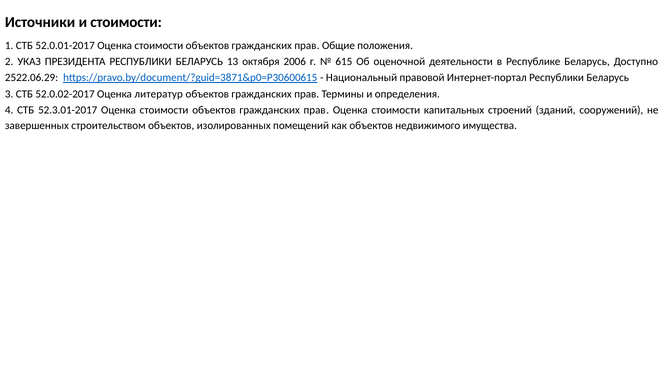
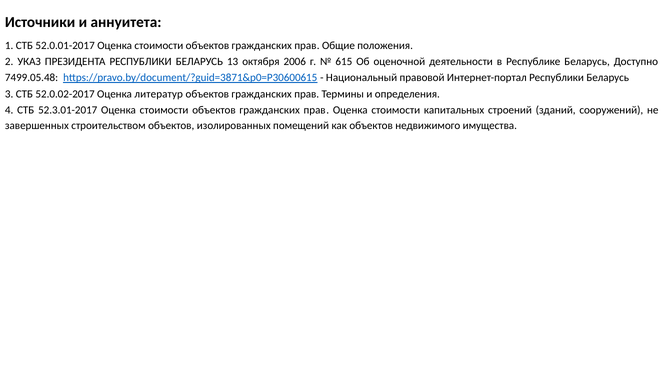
и стоимости: стоимости -> аннуитета (126, 22)
2522.06.29: 2522.06.29 -> 7499.05.48 (32, 78)
